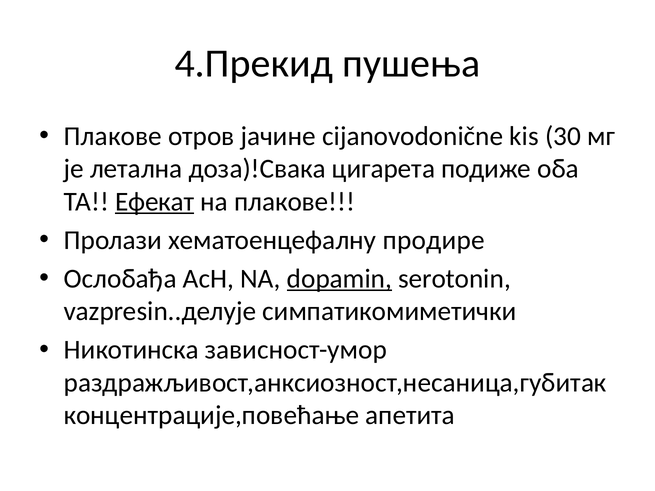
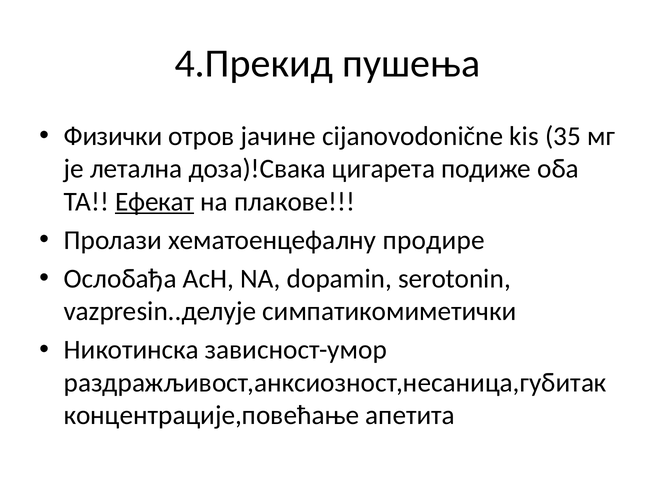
Плакове: Плакове -> Физички (113, 136)
30: 30 -> 35 (563, 136)
dopamin underline: present -> none (339, 279)
